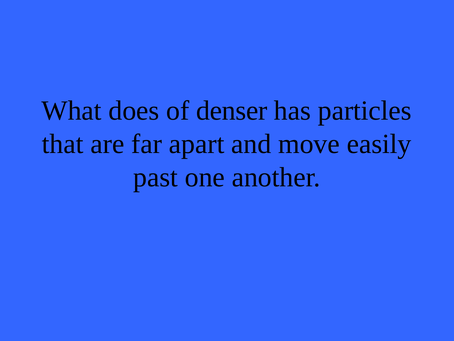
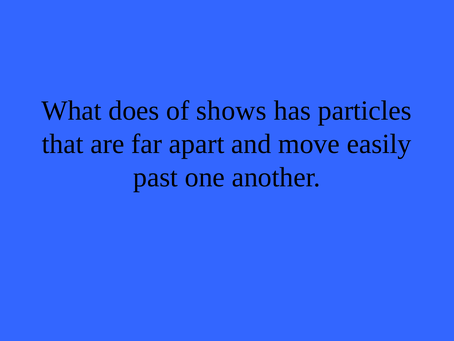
denser: denser -> shows (231, 111)
